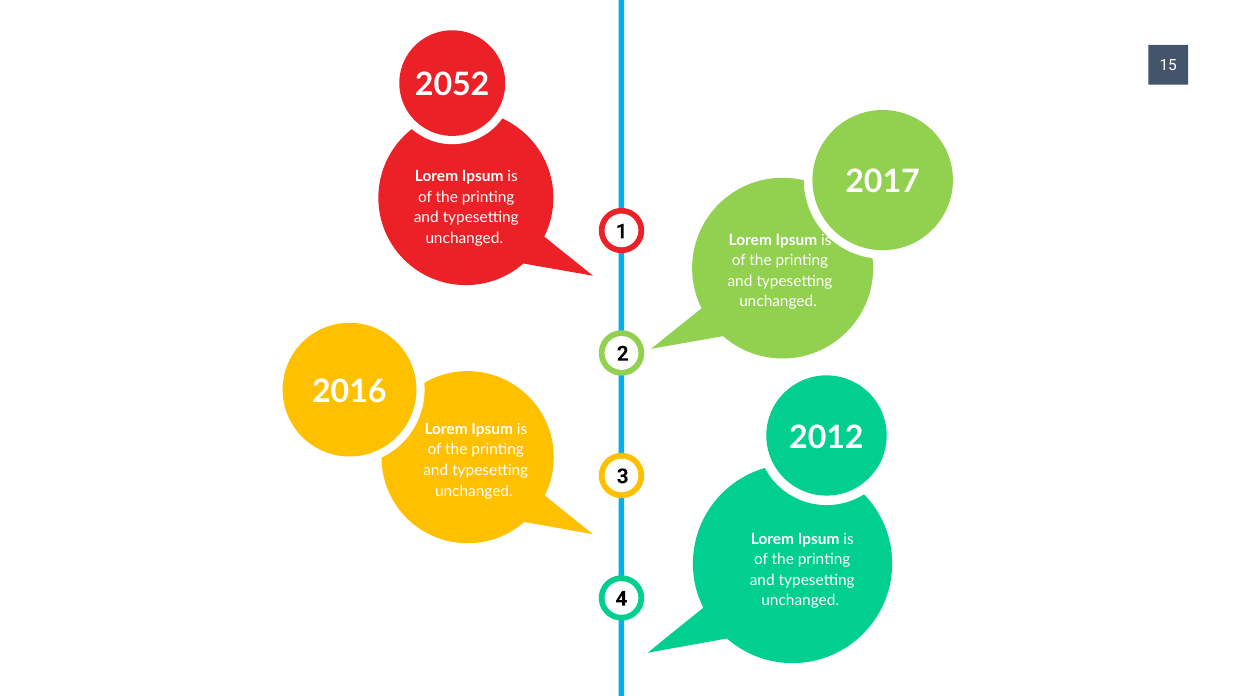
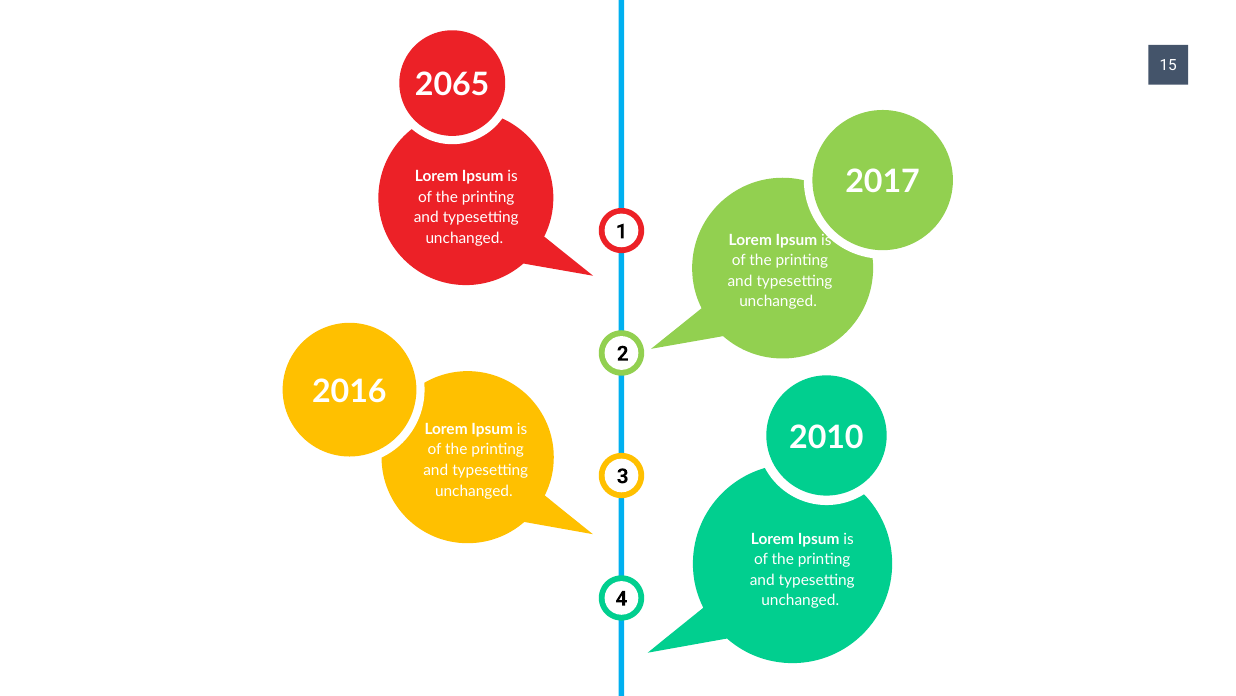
2052: 2052 -> 2065 (452, 85)
2012: 2012 -> 2010 (826, 437)
